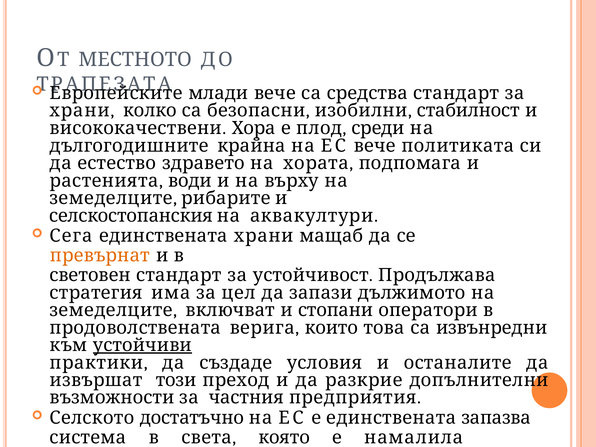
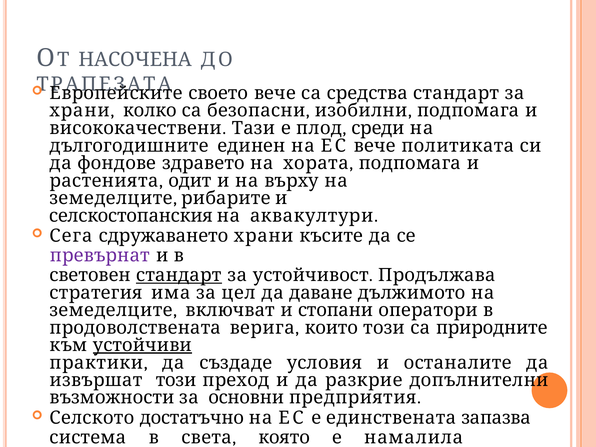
МЕСТНОТО: МЕСТНОТО -> НАСОЧЕНА (135, 60)
млади: млади -> своето (218, 93)
изобилни стабилност: стабилност -> подпомага (468, 110)
Хора: Хора -> Тази (254, 128)
крайна: крайна -> единен (251, 146)
естество: естество -> фондове (117, 163)
води: води -> одит (190, 181)
Сега единствената: единствената -> сдружаването (164, 236)
мащаб: мащаб -> късите (331, 236)
превърнат colour: orange -> purple (100, 255)
стандарт underline: none -> present (179, 275)
запази: запази -> даване (321, 293)
които това: това -> този (384, 328)
извънредни: извънредни -> природните (492, 328)
частния: частния -> основни (246, 398)
